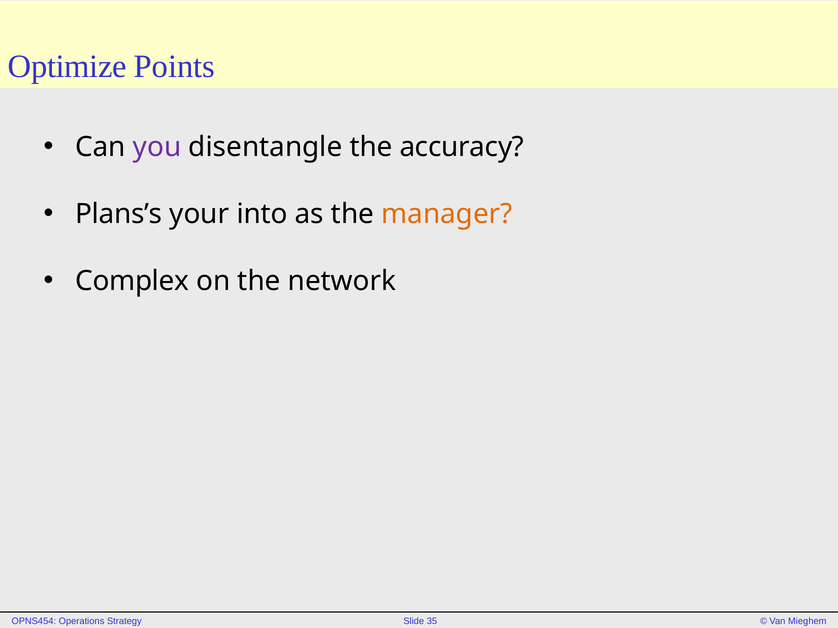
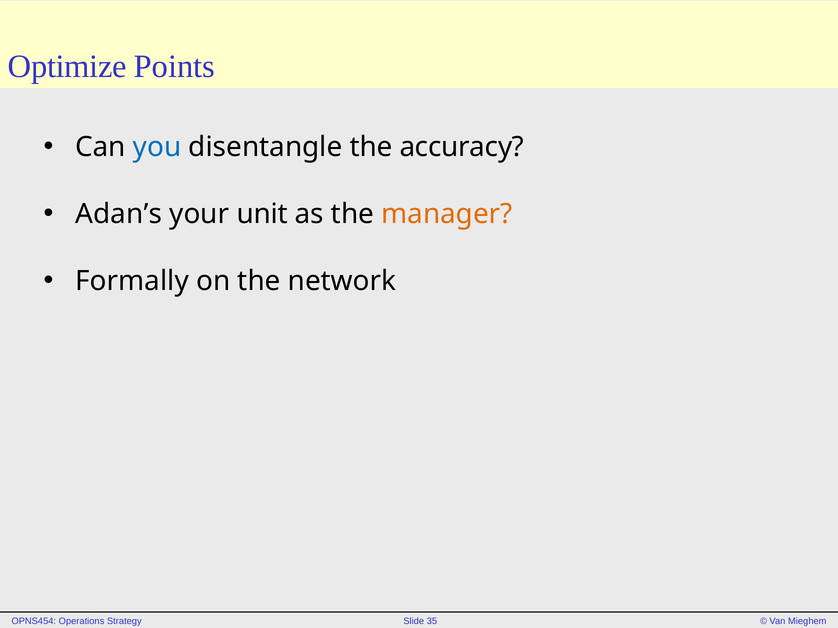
you colour: purple -> blue (157, 147)
Plans’s: Plans’s -> Adan’s (119, 214)
into: into -> unit (262, 214)
Complex: Complex -> Formally (132, 281)
